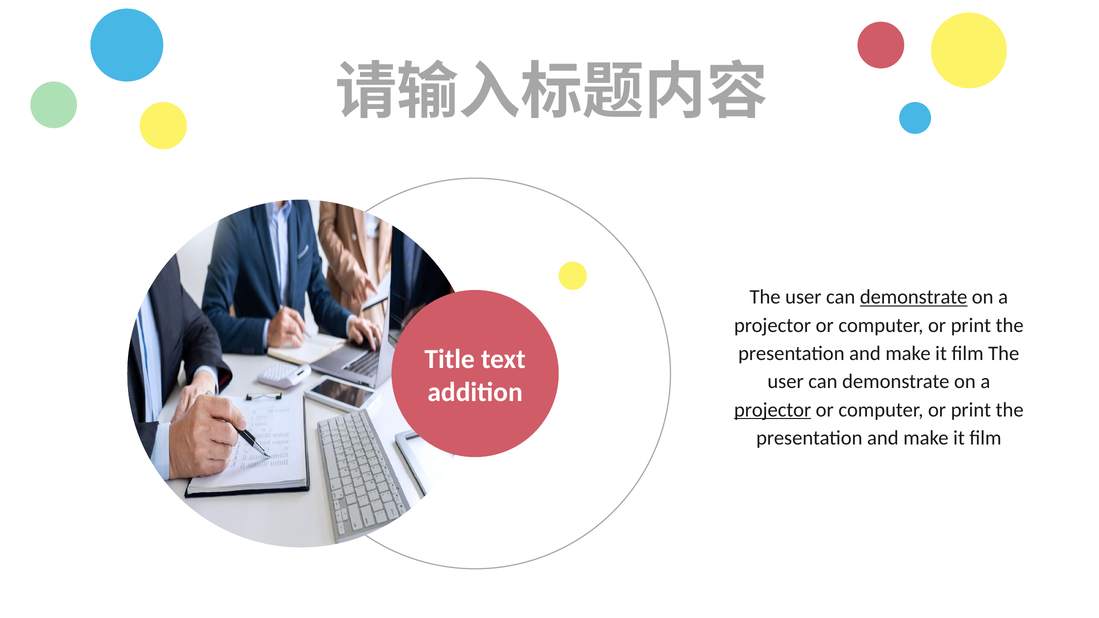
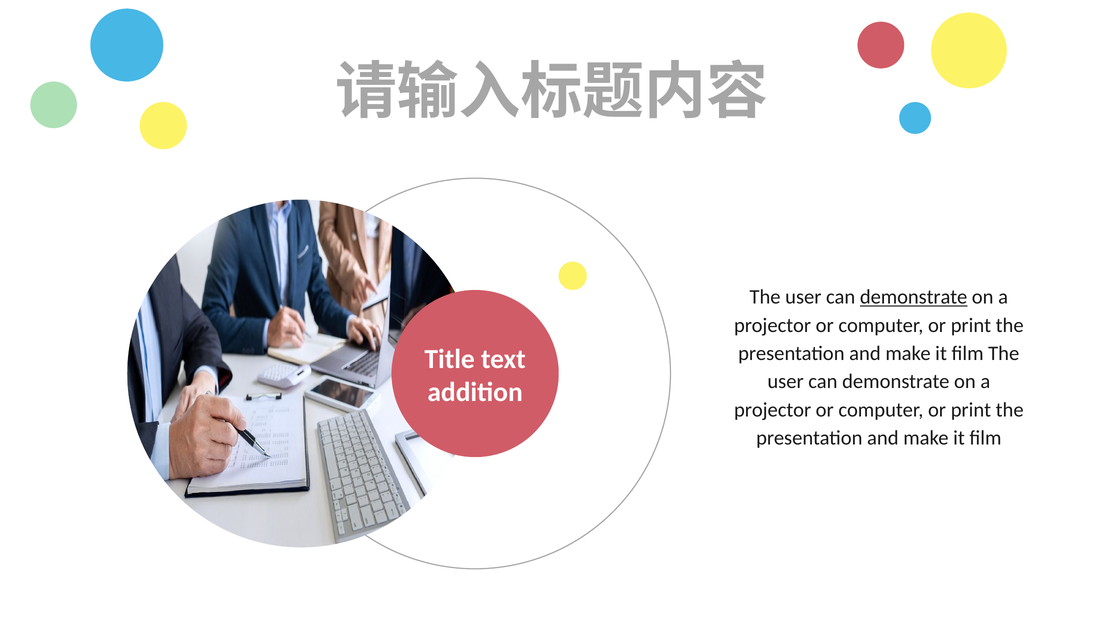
projector underline: present -> none (773, 410)
